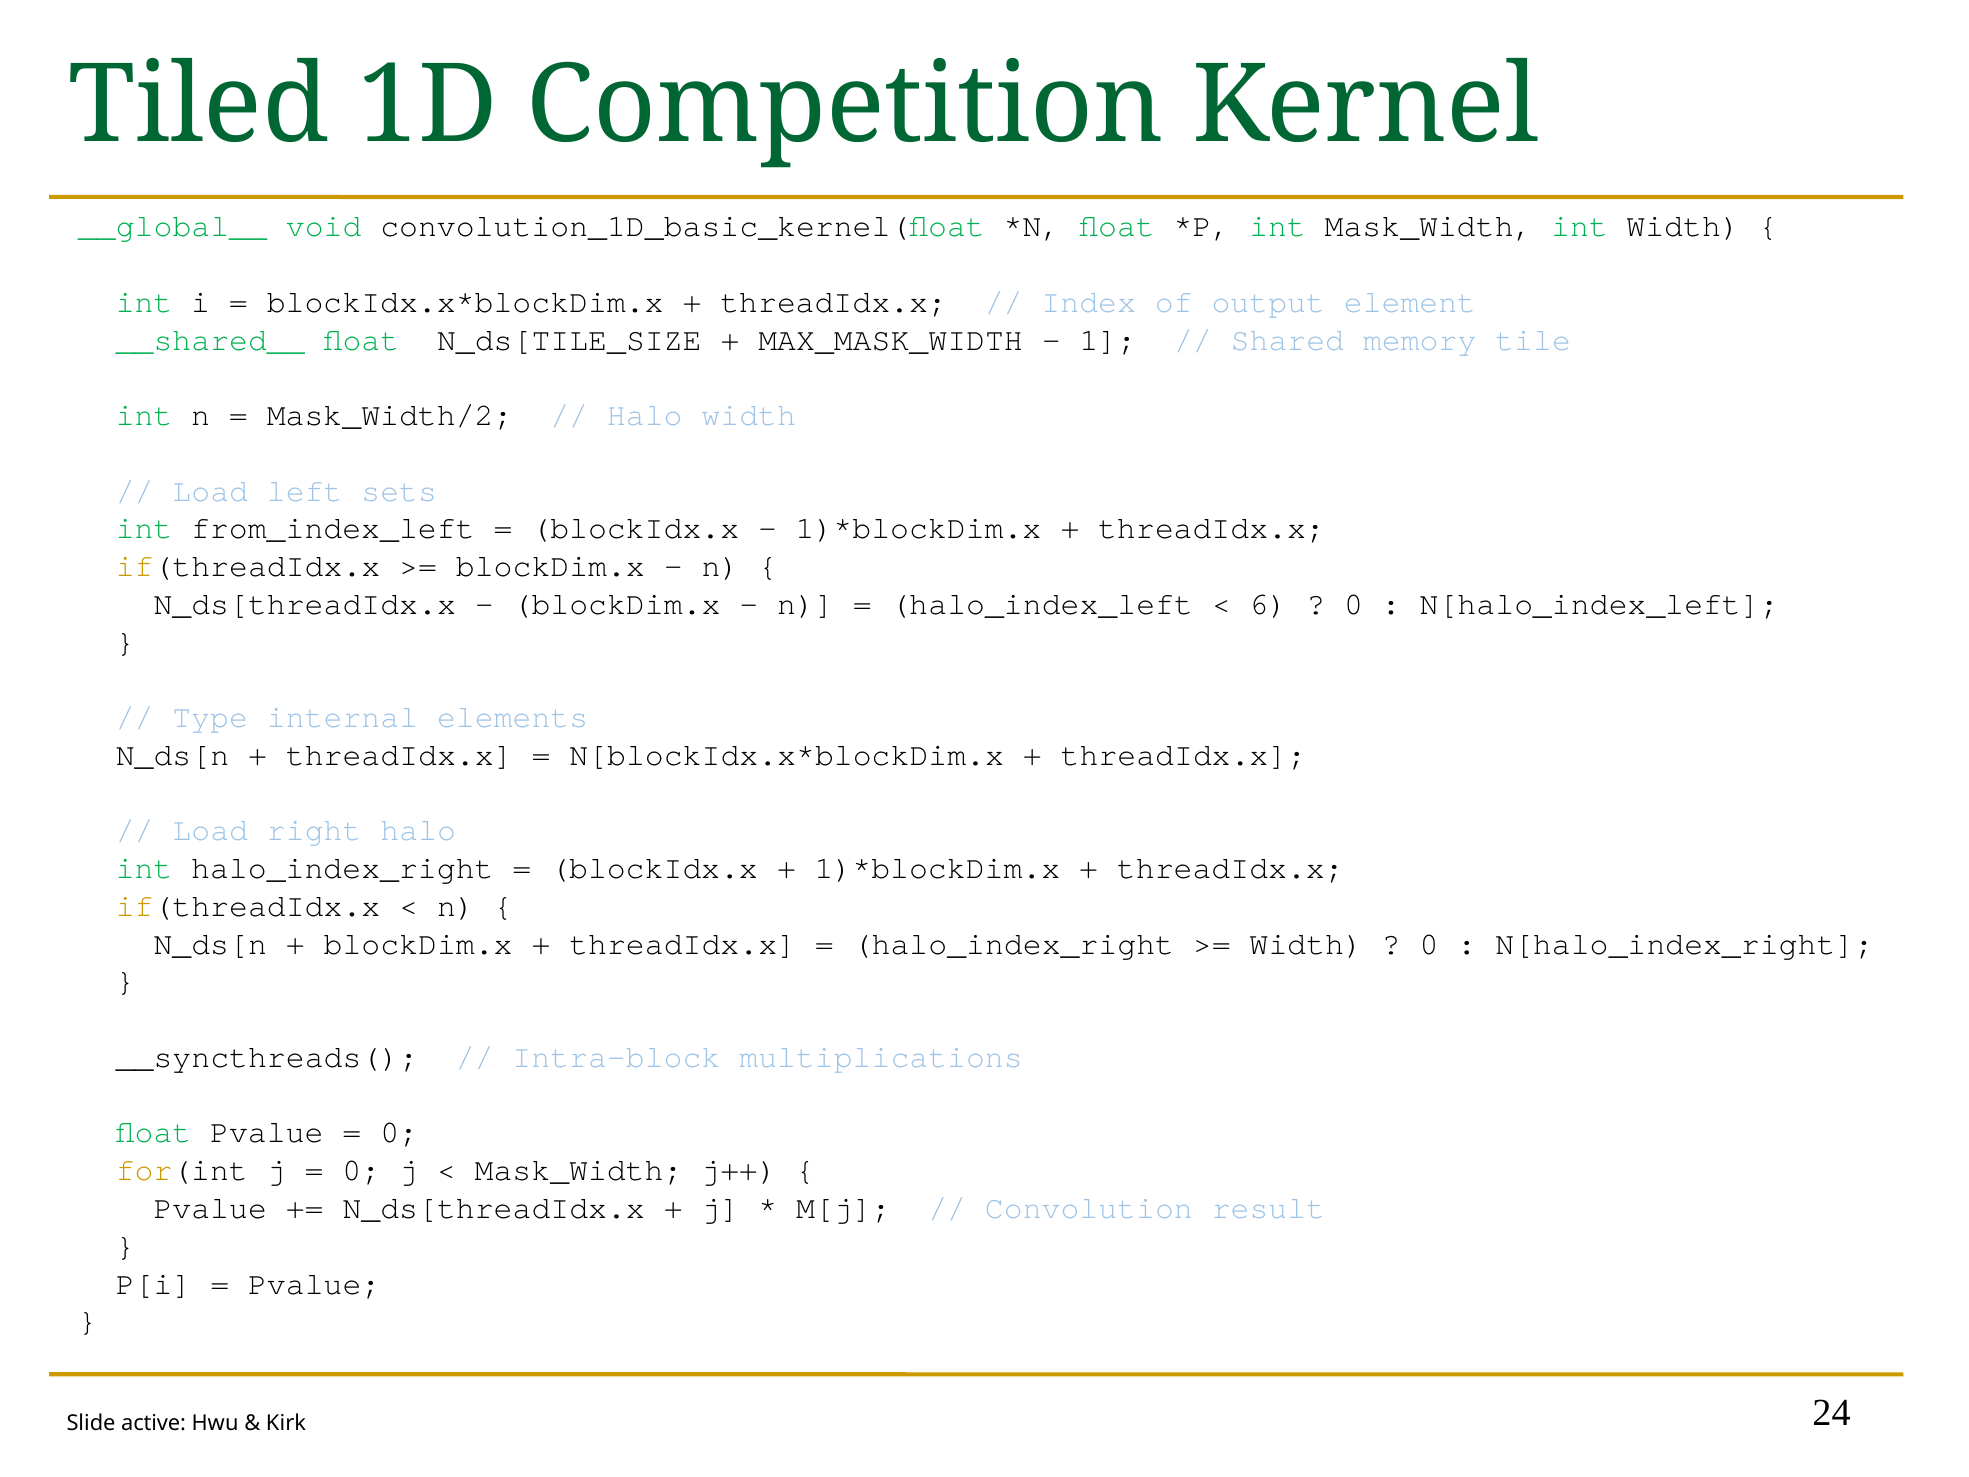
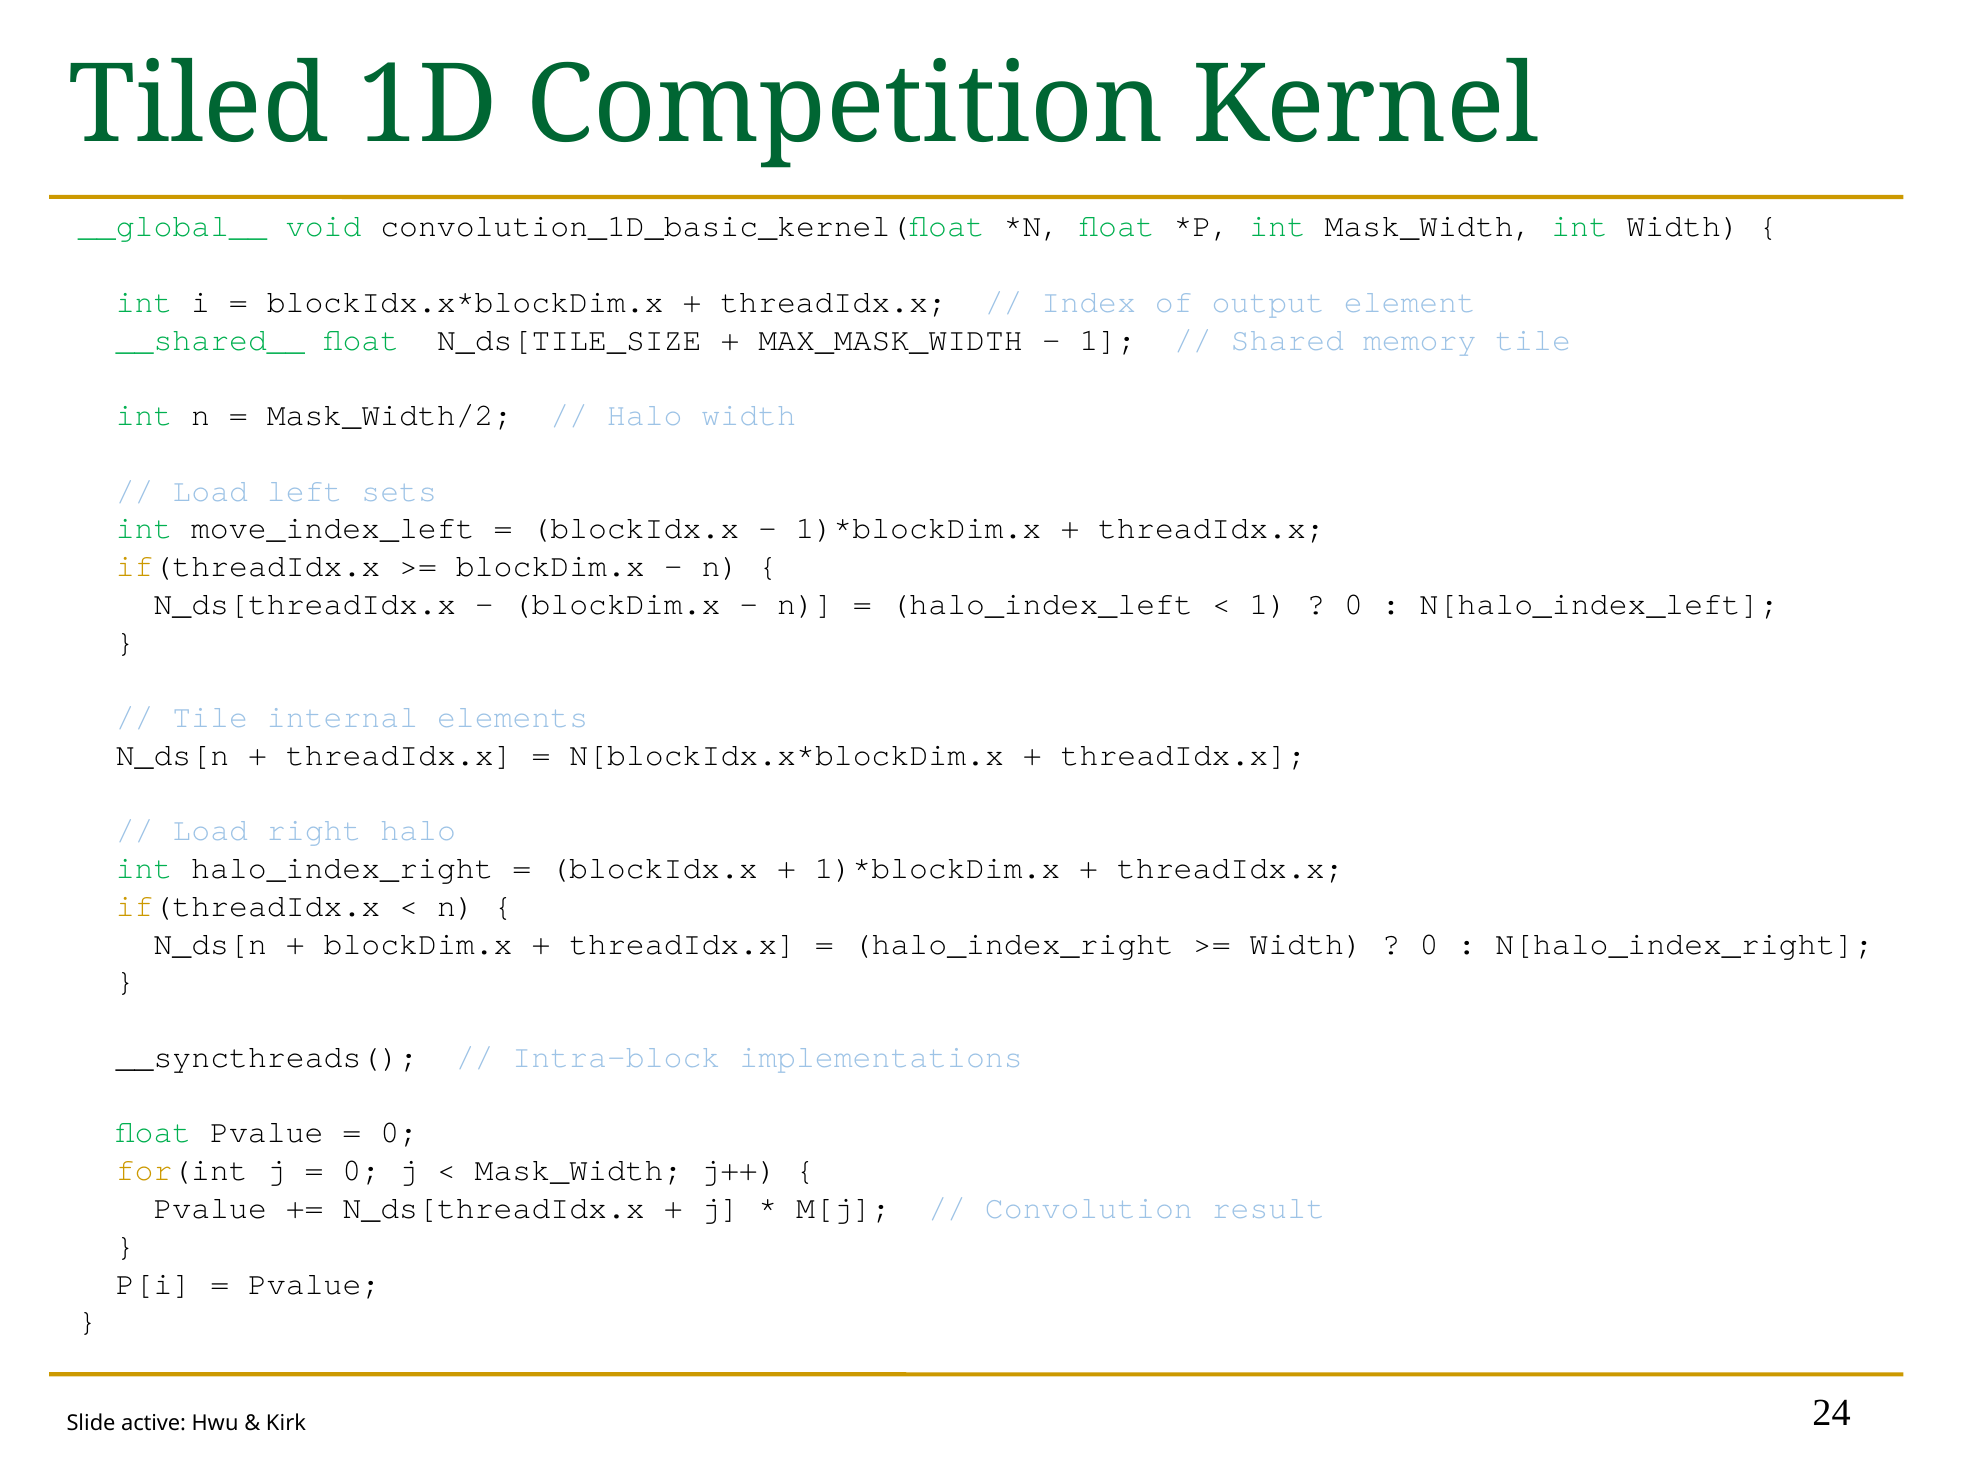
from_index_left: from_index_left -> move_index_left (333, 528)
6: 6 -> 1 (1268, 604)
Type: Type -> Tile (210, 717)
multiplications: multiplications -> implementations (881, 1057)
